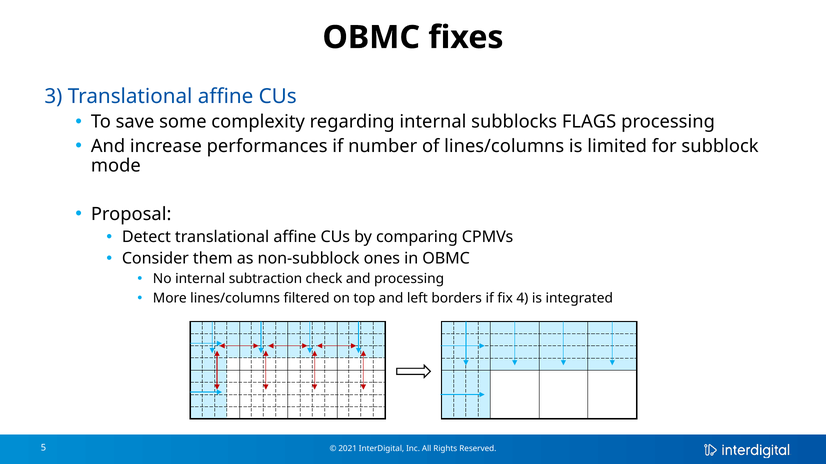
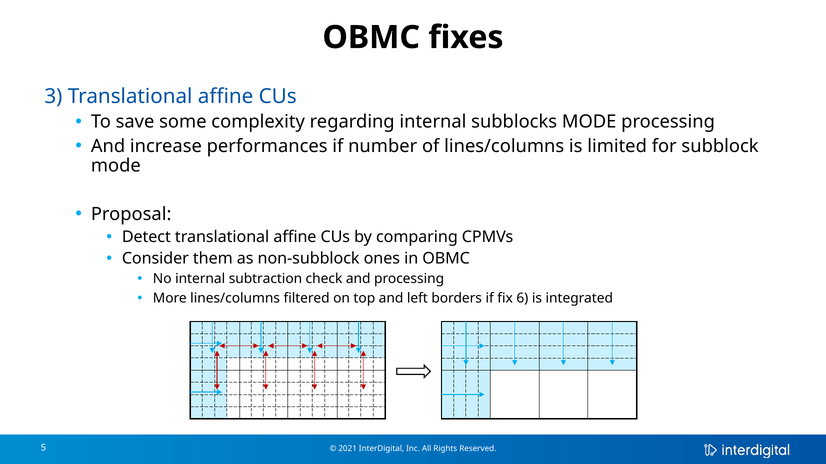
subblocks FLAGS: FLAGS -> MODE (589, 122)
4: 4 -> 6 (522, 298)
